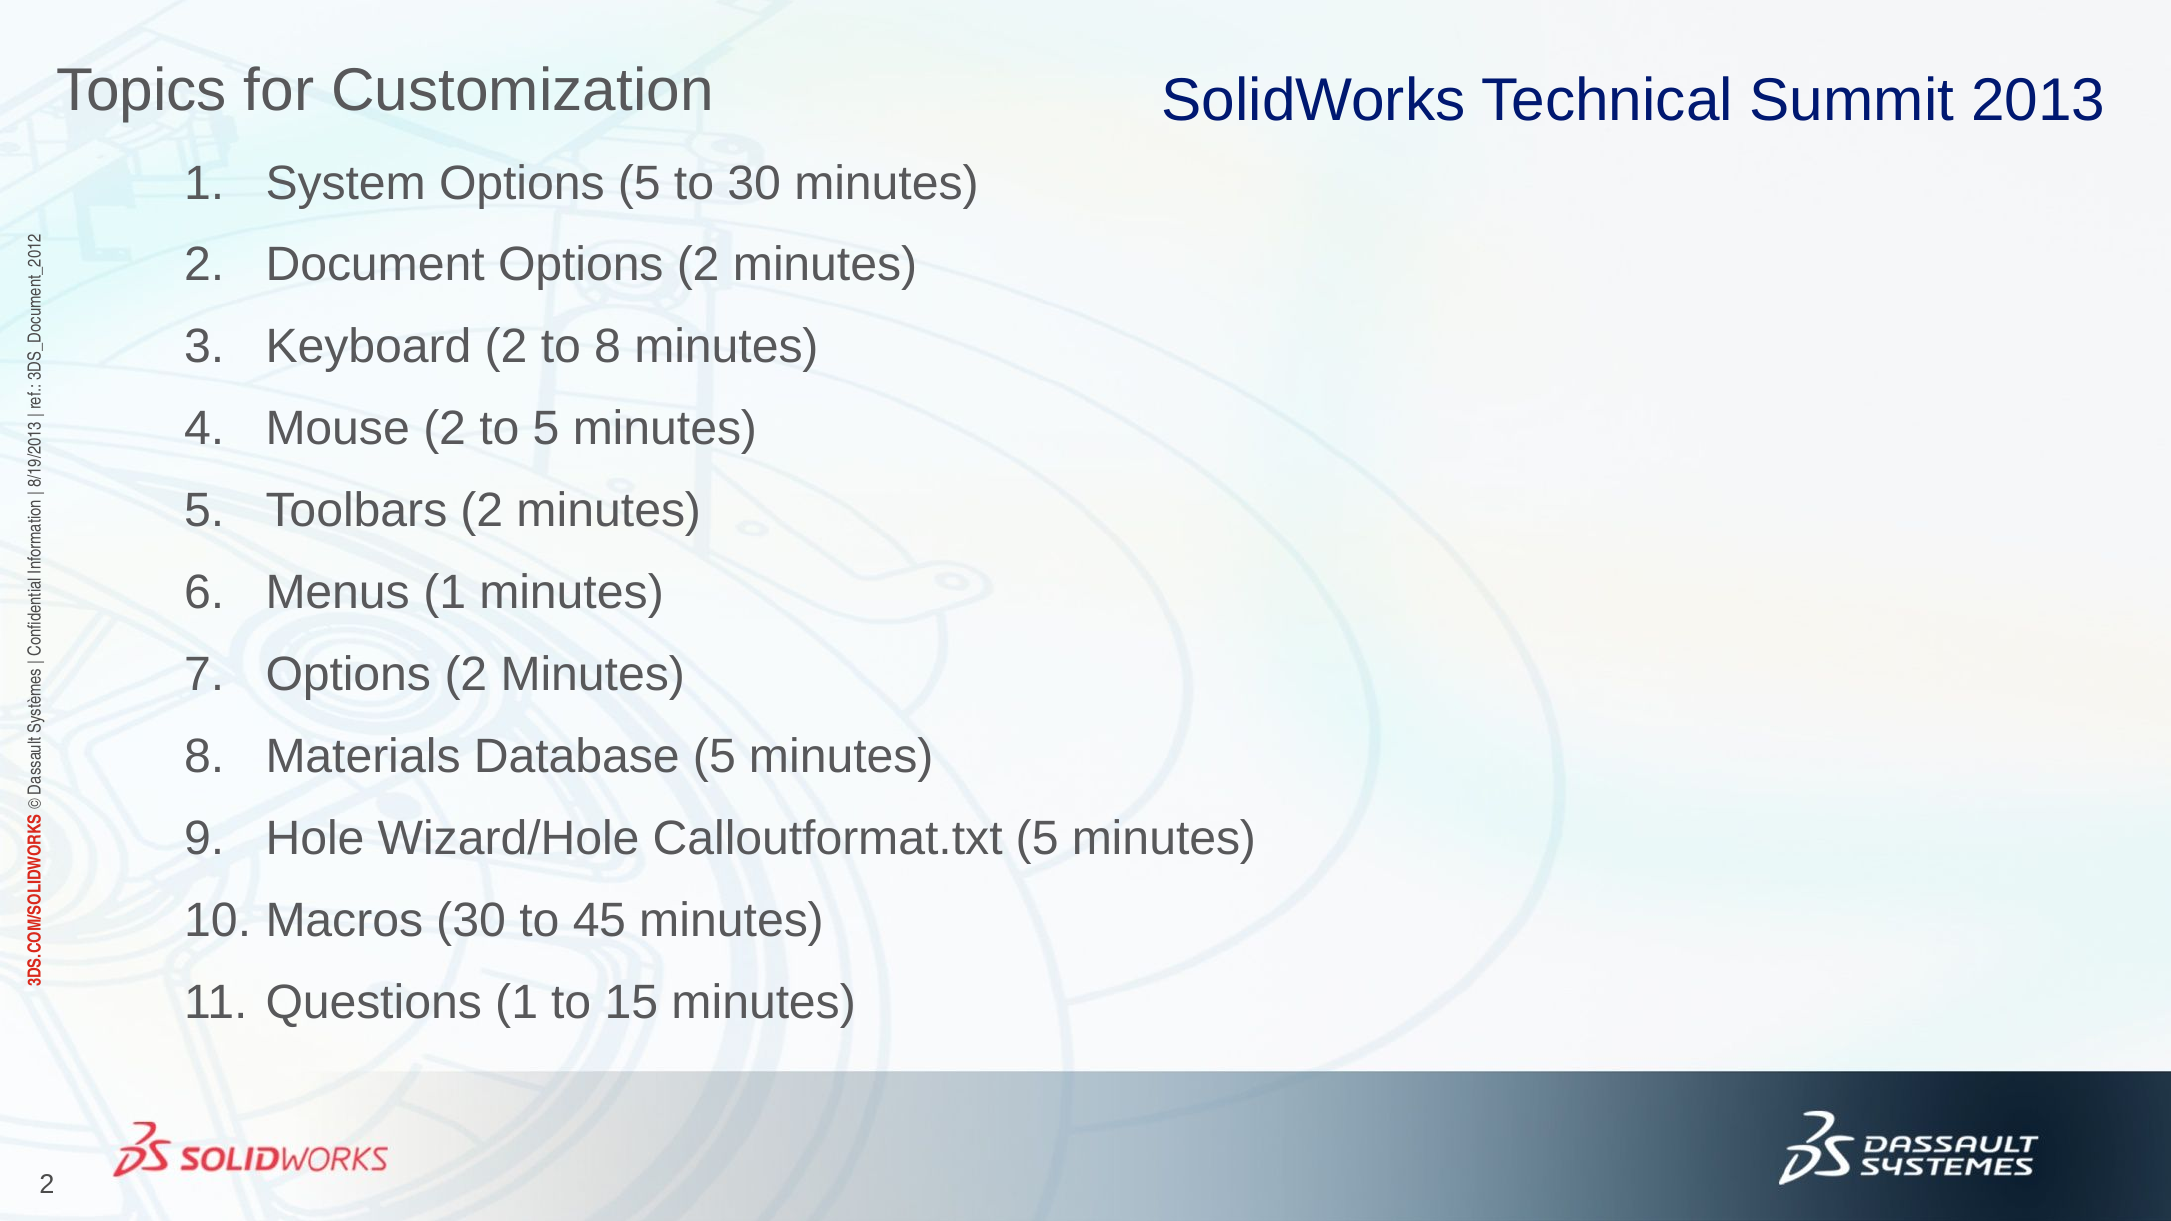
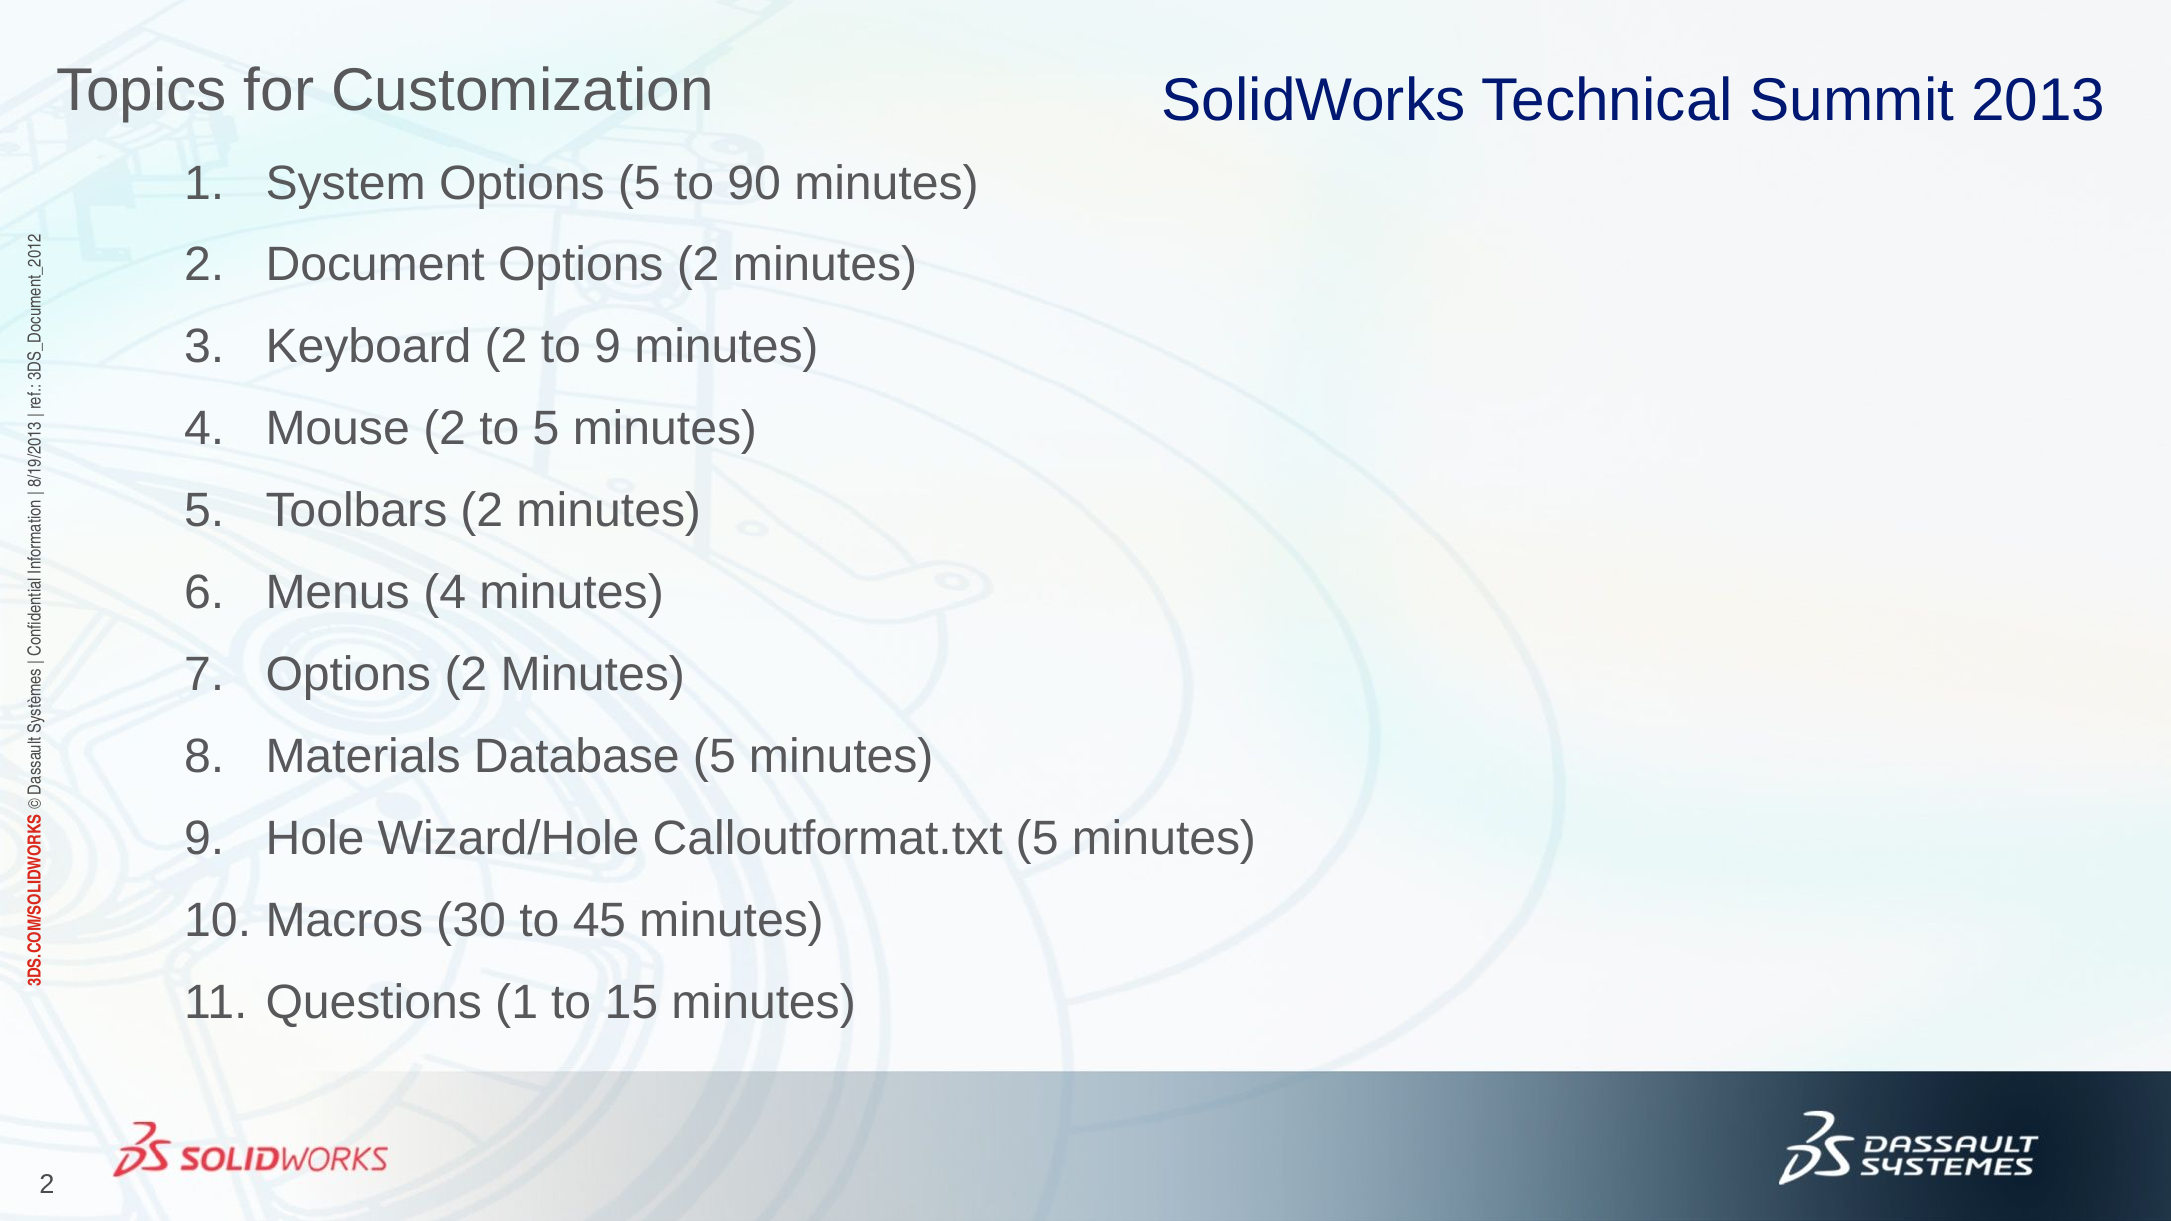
to 30: 30 -> 90 (754, 183)
to 8: 8 -> 9 (608, 347)
Menus 1: 1 -> 4 (445, 593)
